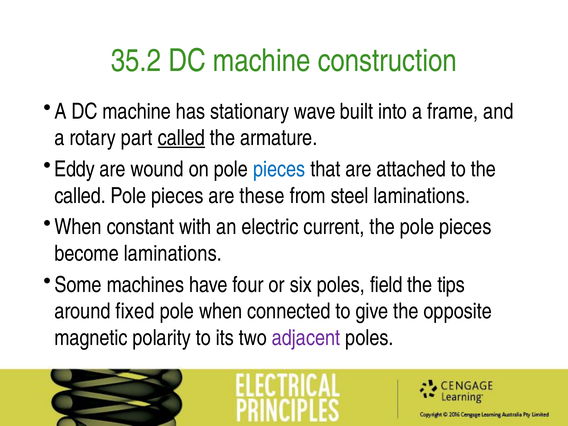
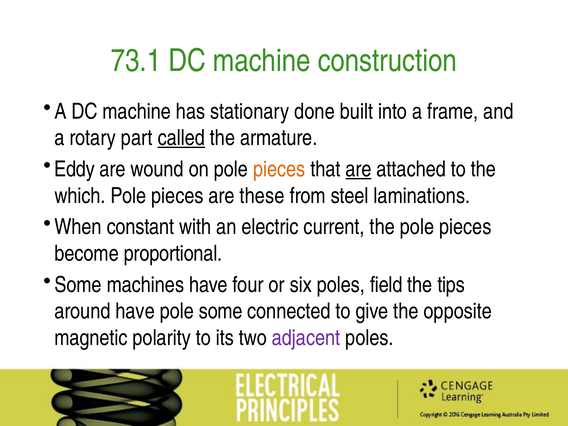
35.2: 35.2 -> 73.1 (136, 61)
wave: wave -> done (314, 111)
pieces colour: blue -> orange (279, 169)
are underline: none -> present (359, 169)
called: called -> which (80, 196)
become laminations: laminations -> proportional (173, 254)
around fixed: fixed -> have (135, 311)
pole when: when -> some (221, 311)
